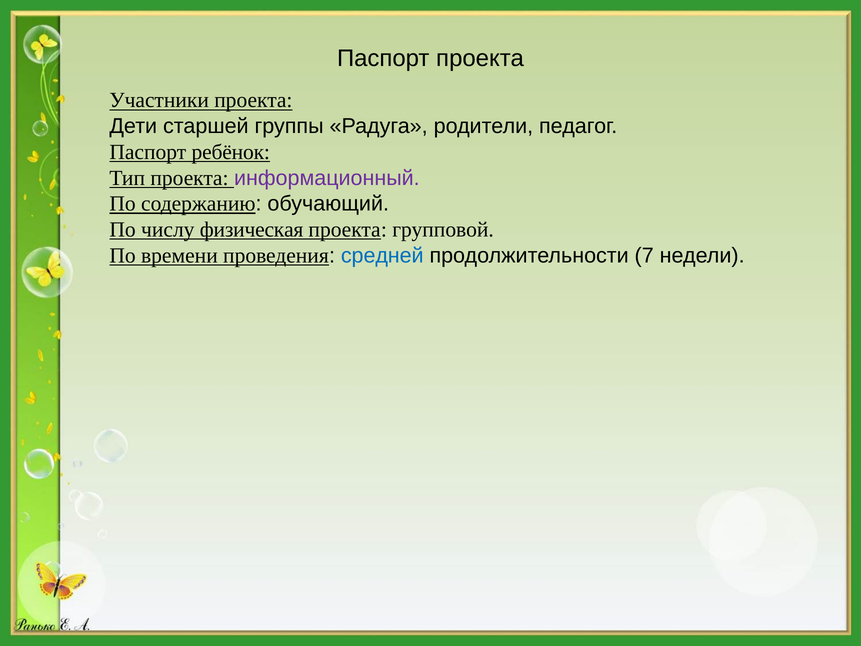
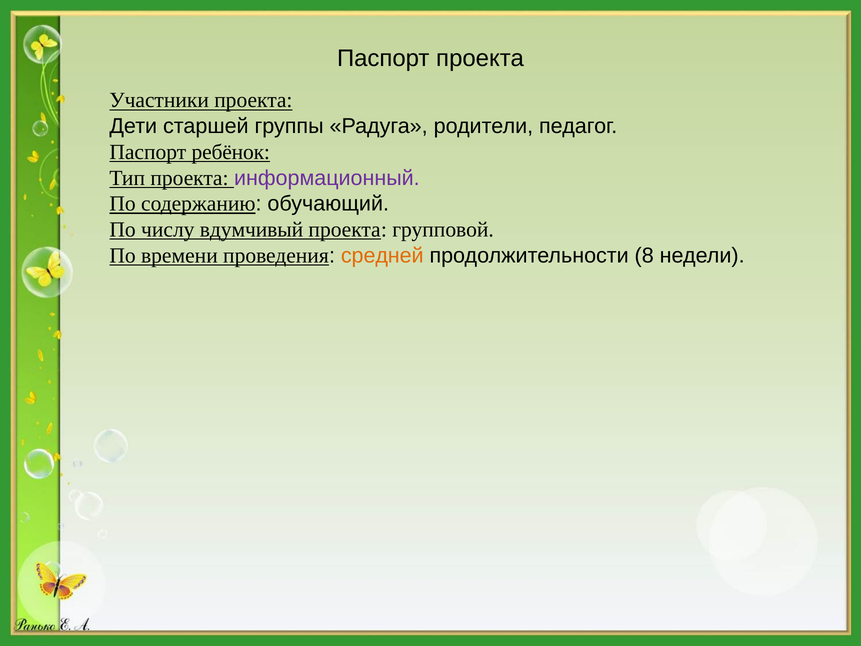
физическая: физическая -> вдумчивый (252, 230)
средней colour: blue -> orange (382, 255)
7: 7 -> 8 (644, 255)
